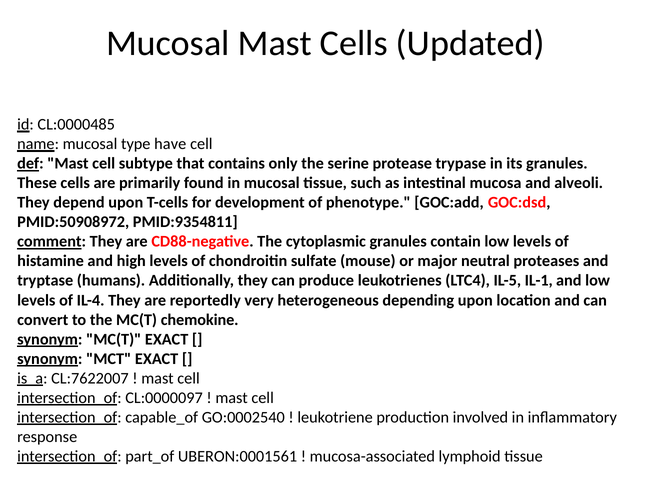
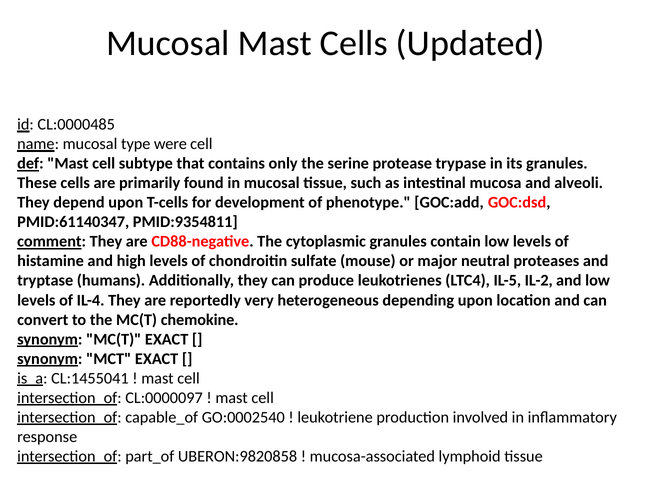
have: have -> were (170, 144)
PMID:50908972: PMID:50908972 -> PMID:61140347 (73, 222)
IL-1: IL-1 -> IL-2 (539, 281)
CL:7622007: CL:7622007 -> CL:1455041 (90, 378)
UBERON:0001561: UBERON:0001561 -> UBERON:9820858 (238, 457)
